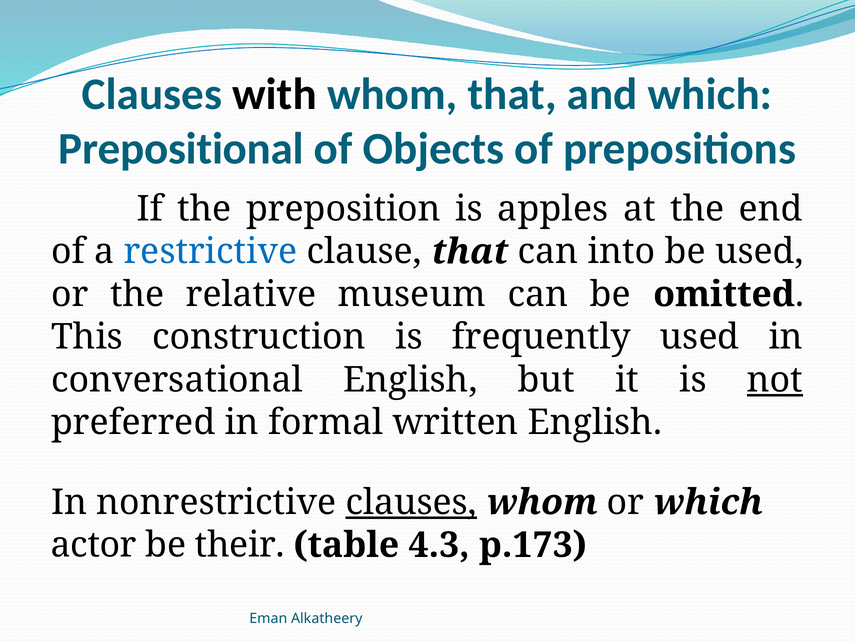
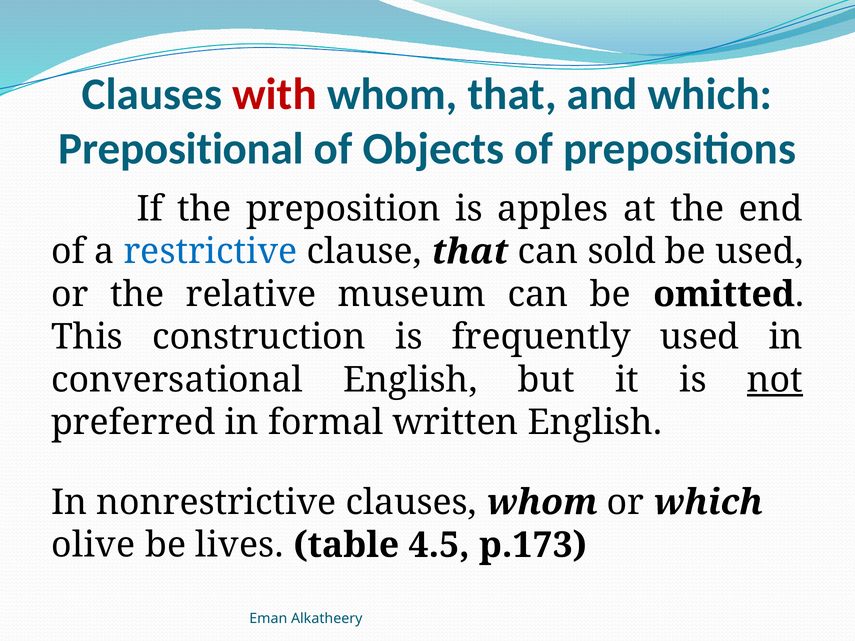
with colour: black -> red (275, 95)
into: into -> sold (622, 252)
clauses underline: present -> none (411, 503)
actor: actor -> olive (93, 545)
their: their -> lives (239, 545)
4.3: 4.3 -> 4.5 (439, 545)
